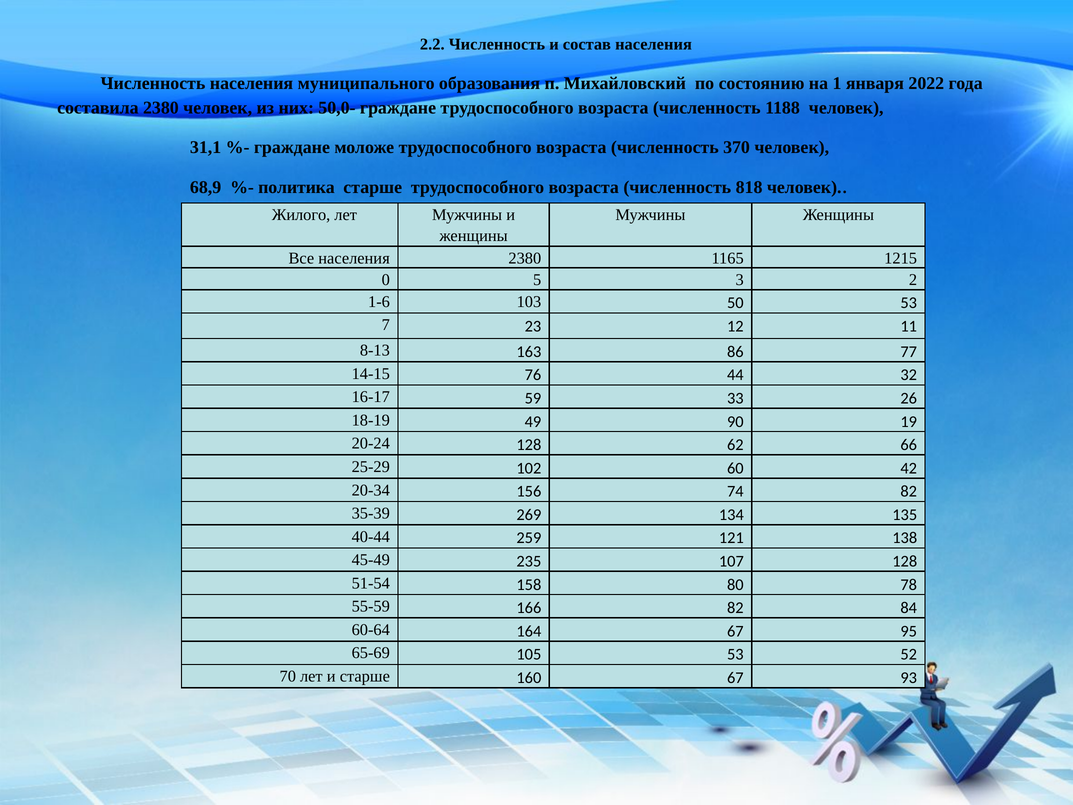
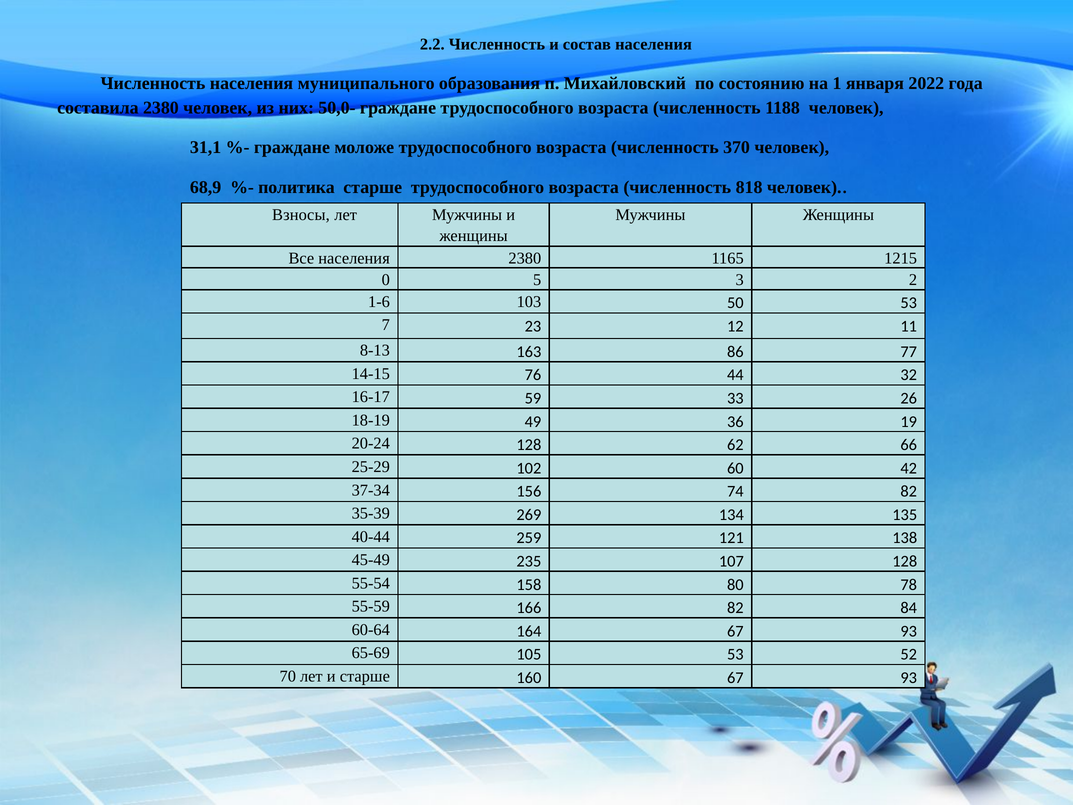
Жилого: Жилого -> Взносы (301, 215)
90: 90 -> 36 (735, 422)
20-34: 20-34 -> 37-34 (371, 490)
51-54: 51-54 -> 55-54 (371, 583)
164 67 95: 95 -> 93 (909, 631)
